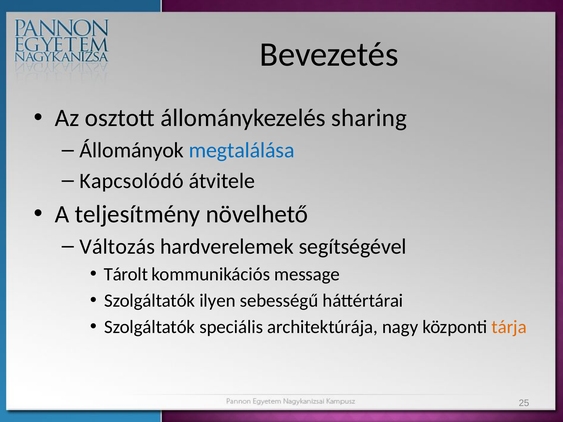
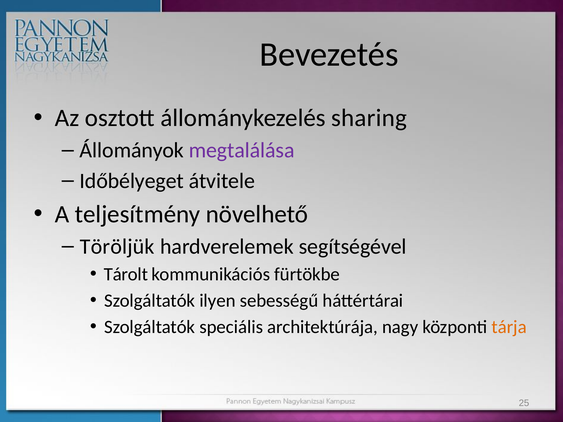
megtalálása colour: blue -> purple (242, 150)
Kapcsolódó: Kapcsolódó -> Időbélyeget (132, 181)
Változás: Változás -> Töröljük (117, 247)
message: message -> fürtökbe (307, 275)
